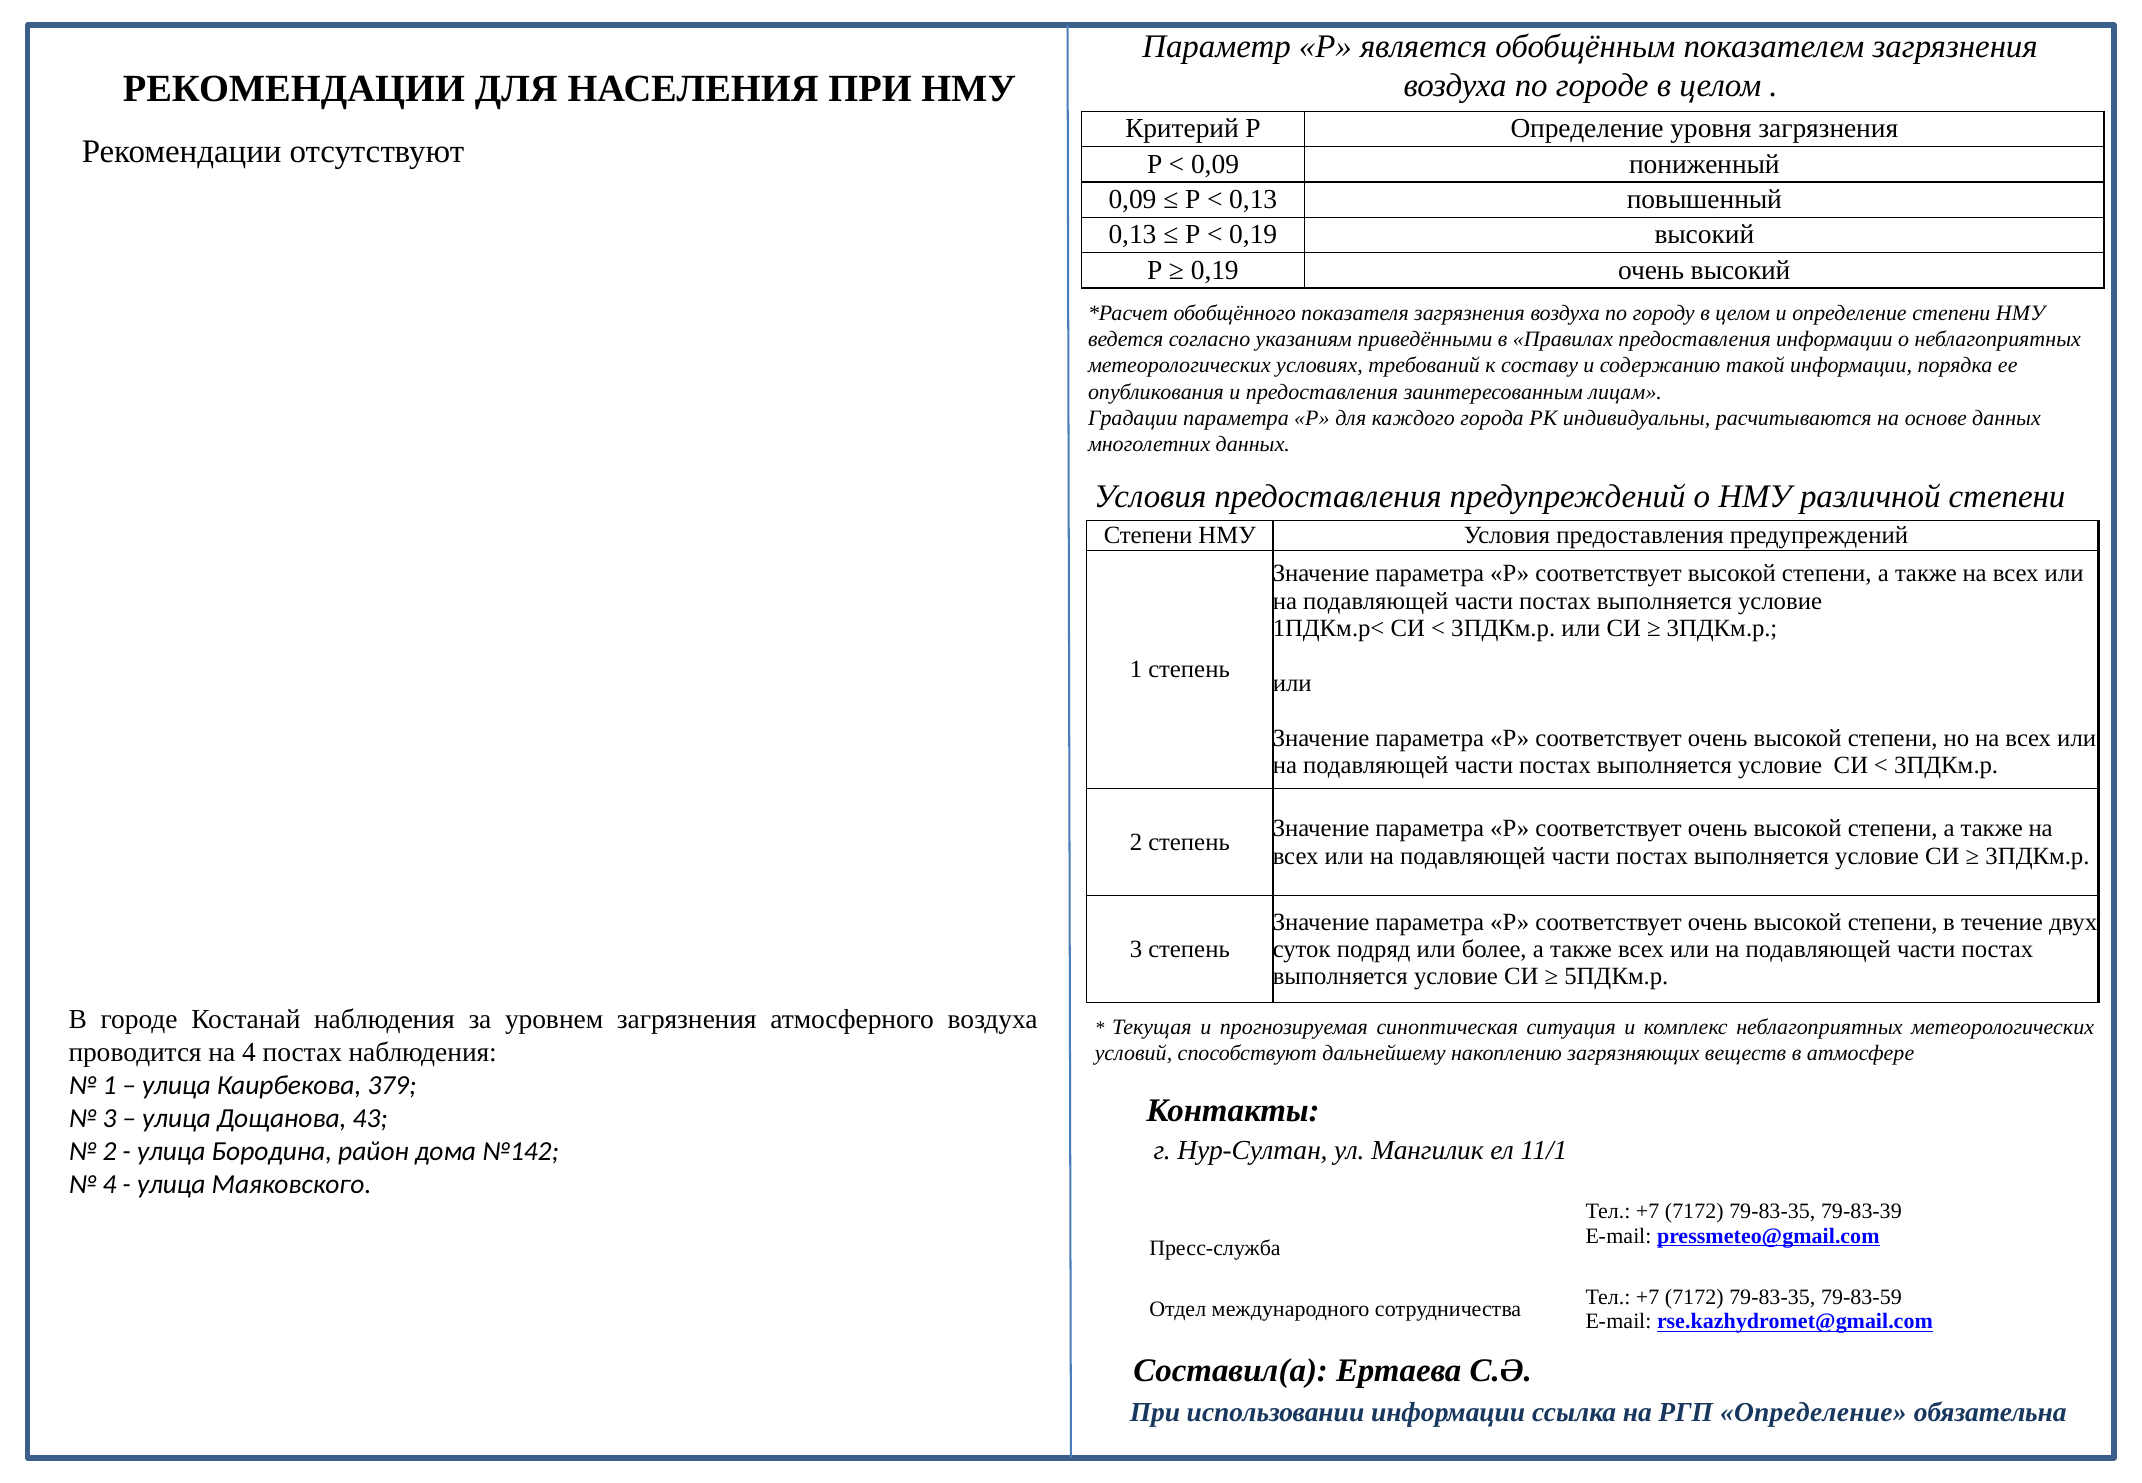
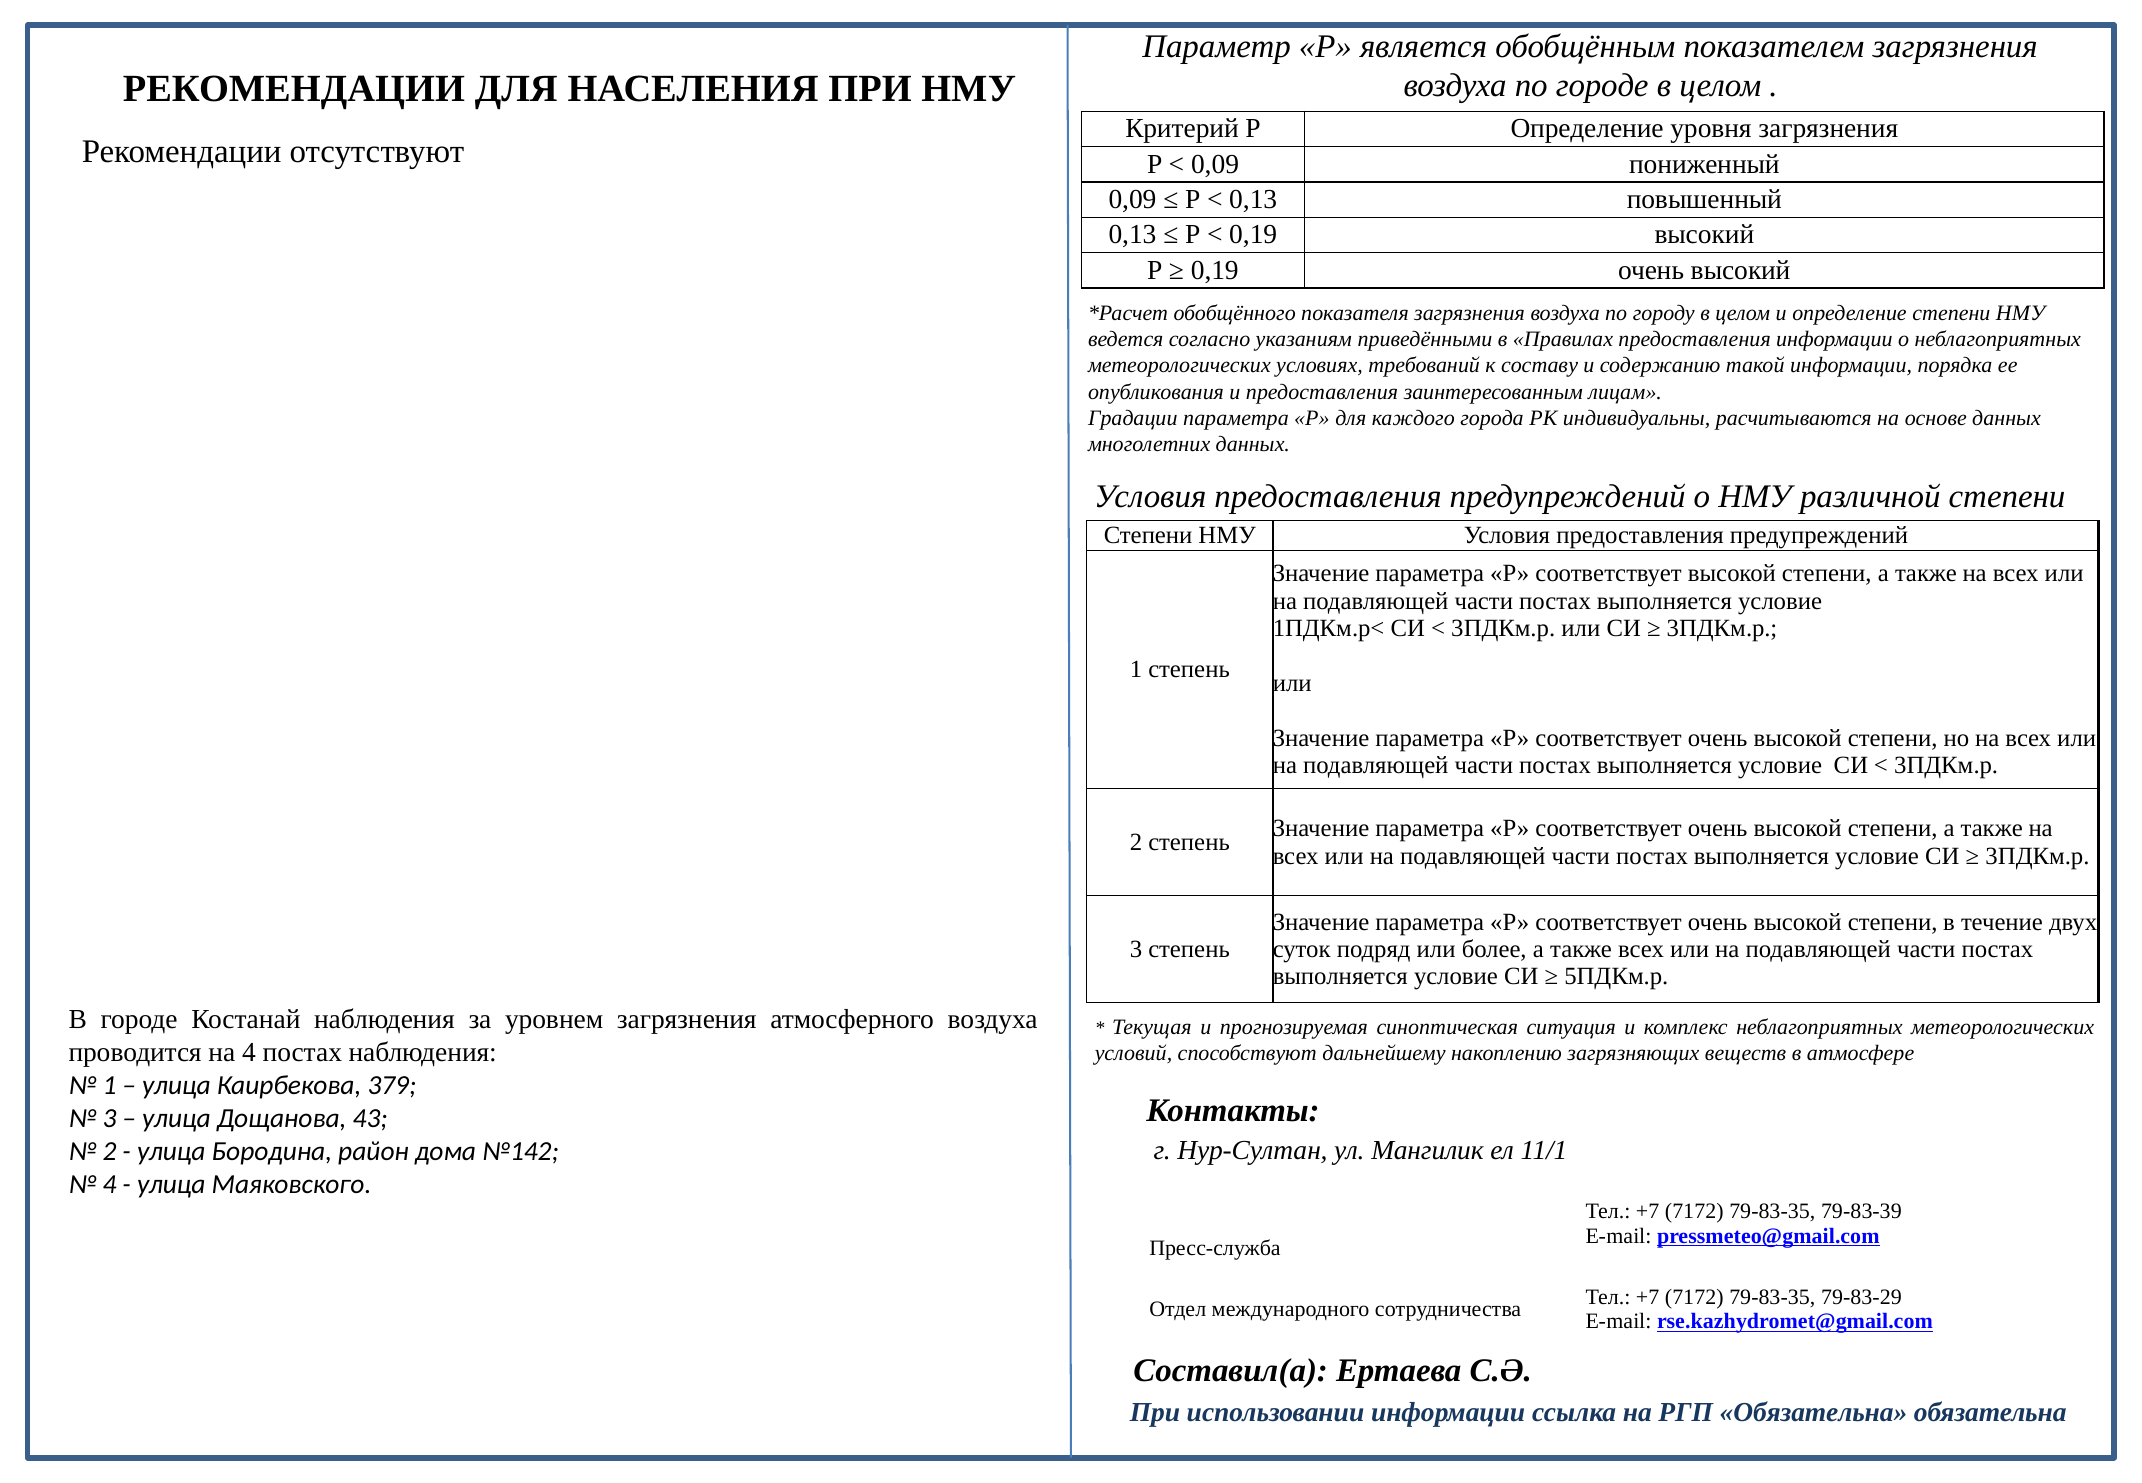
79-83-59: 79-83-59 -> 79-83-29 (1861, 1297)
РГП Определение: Определение -> Обязательна (1813, 1412)
